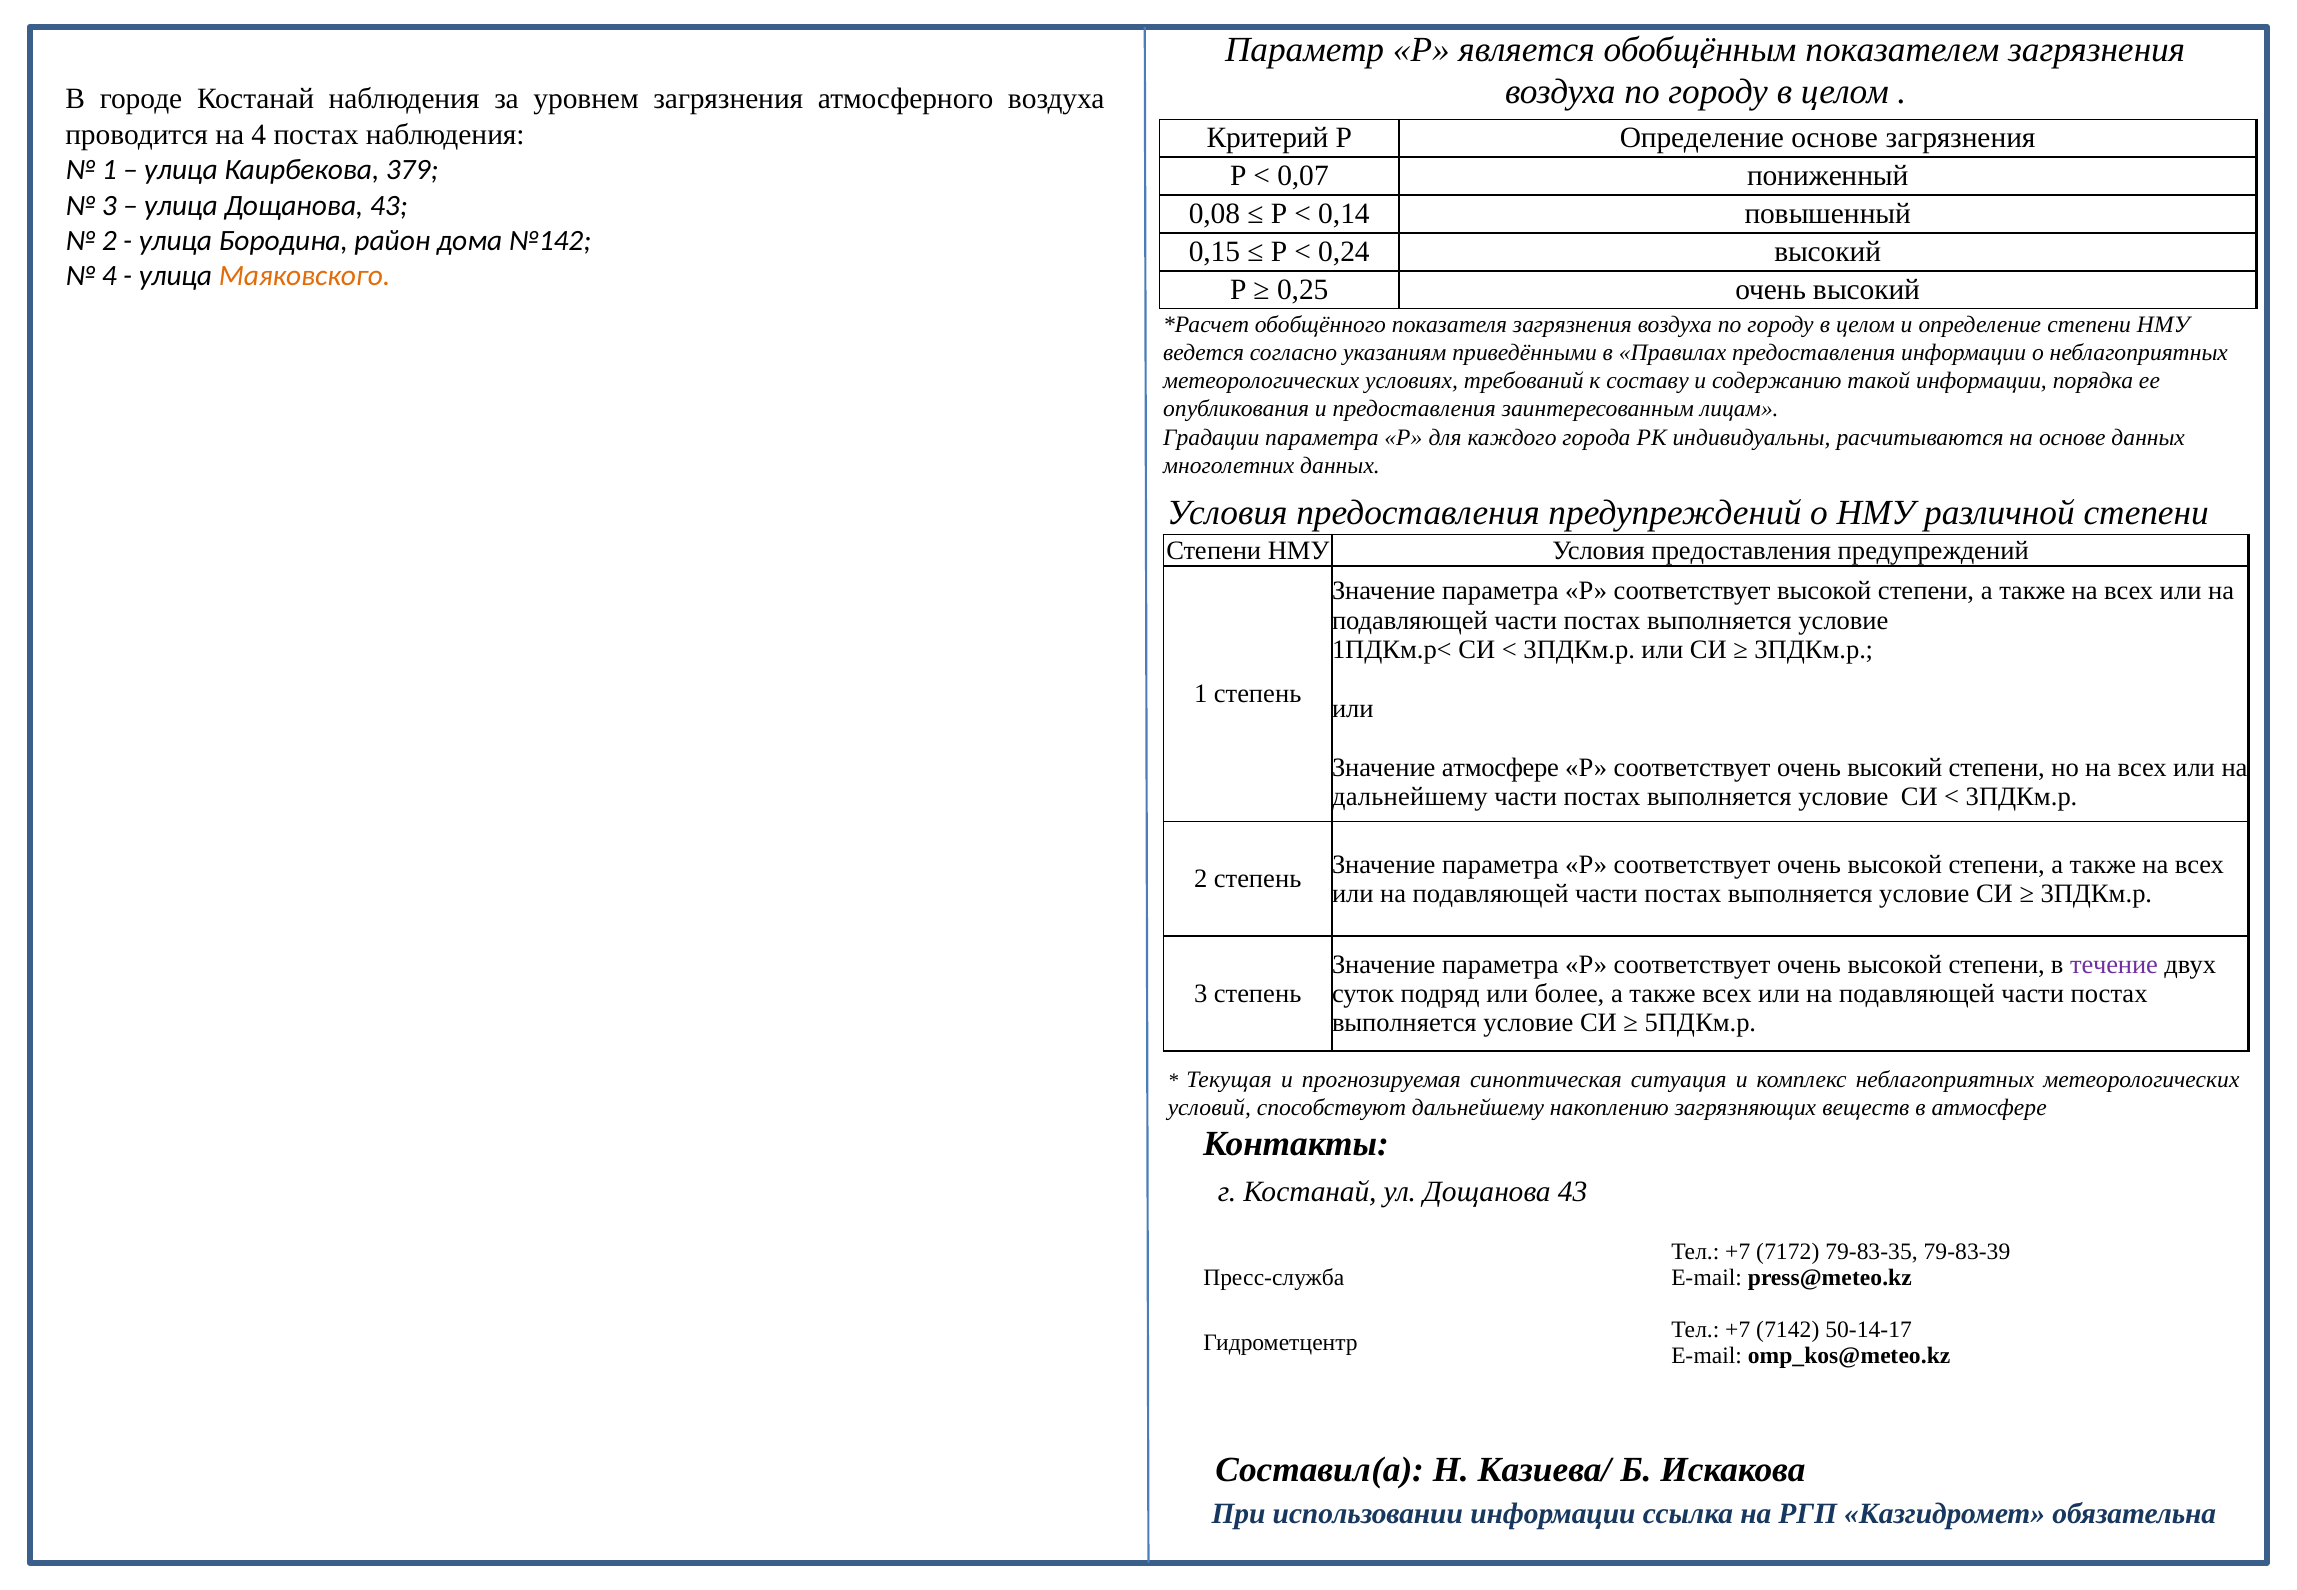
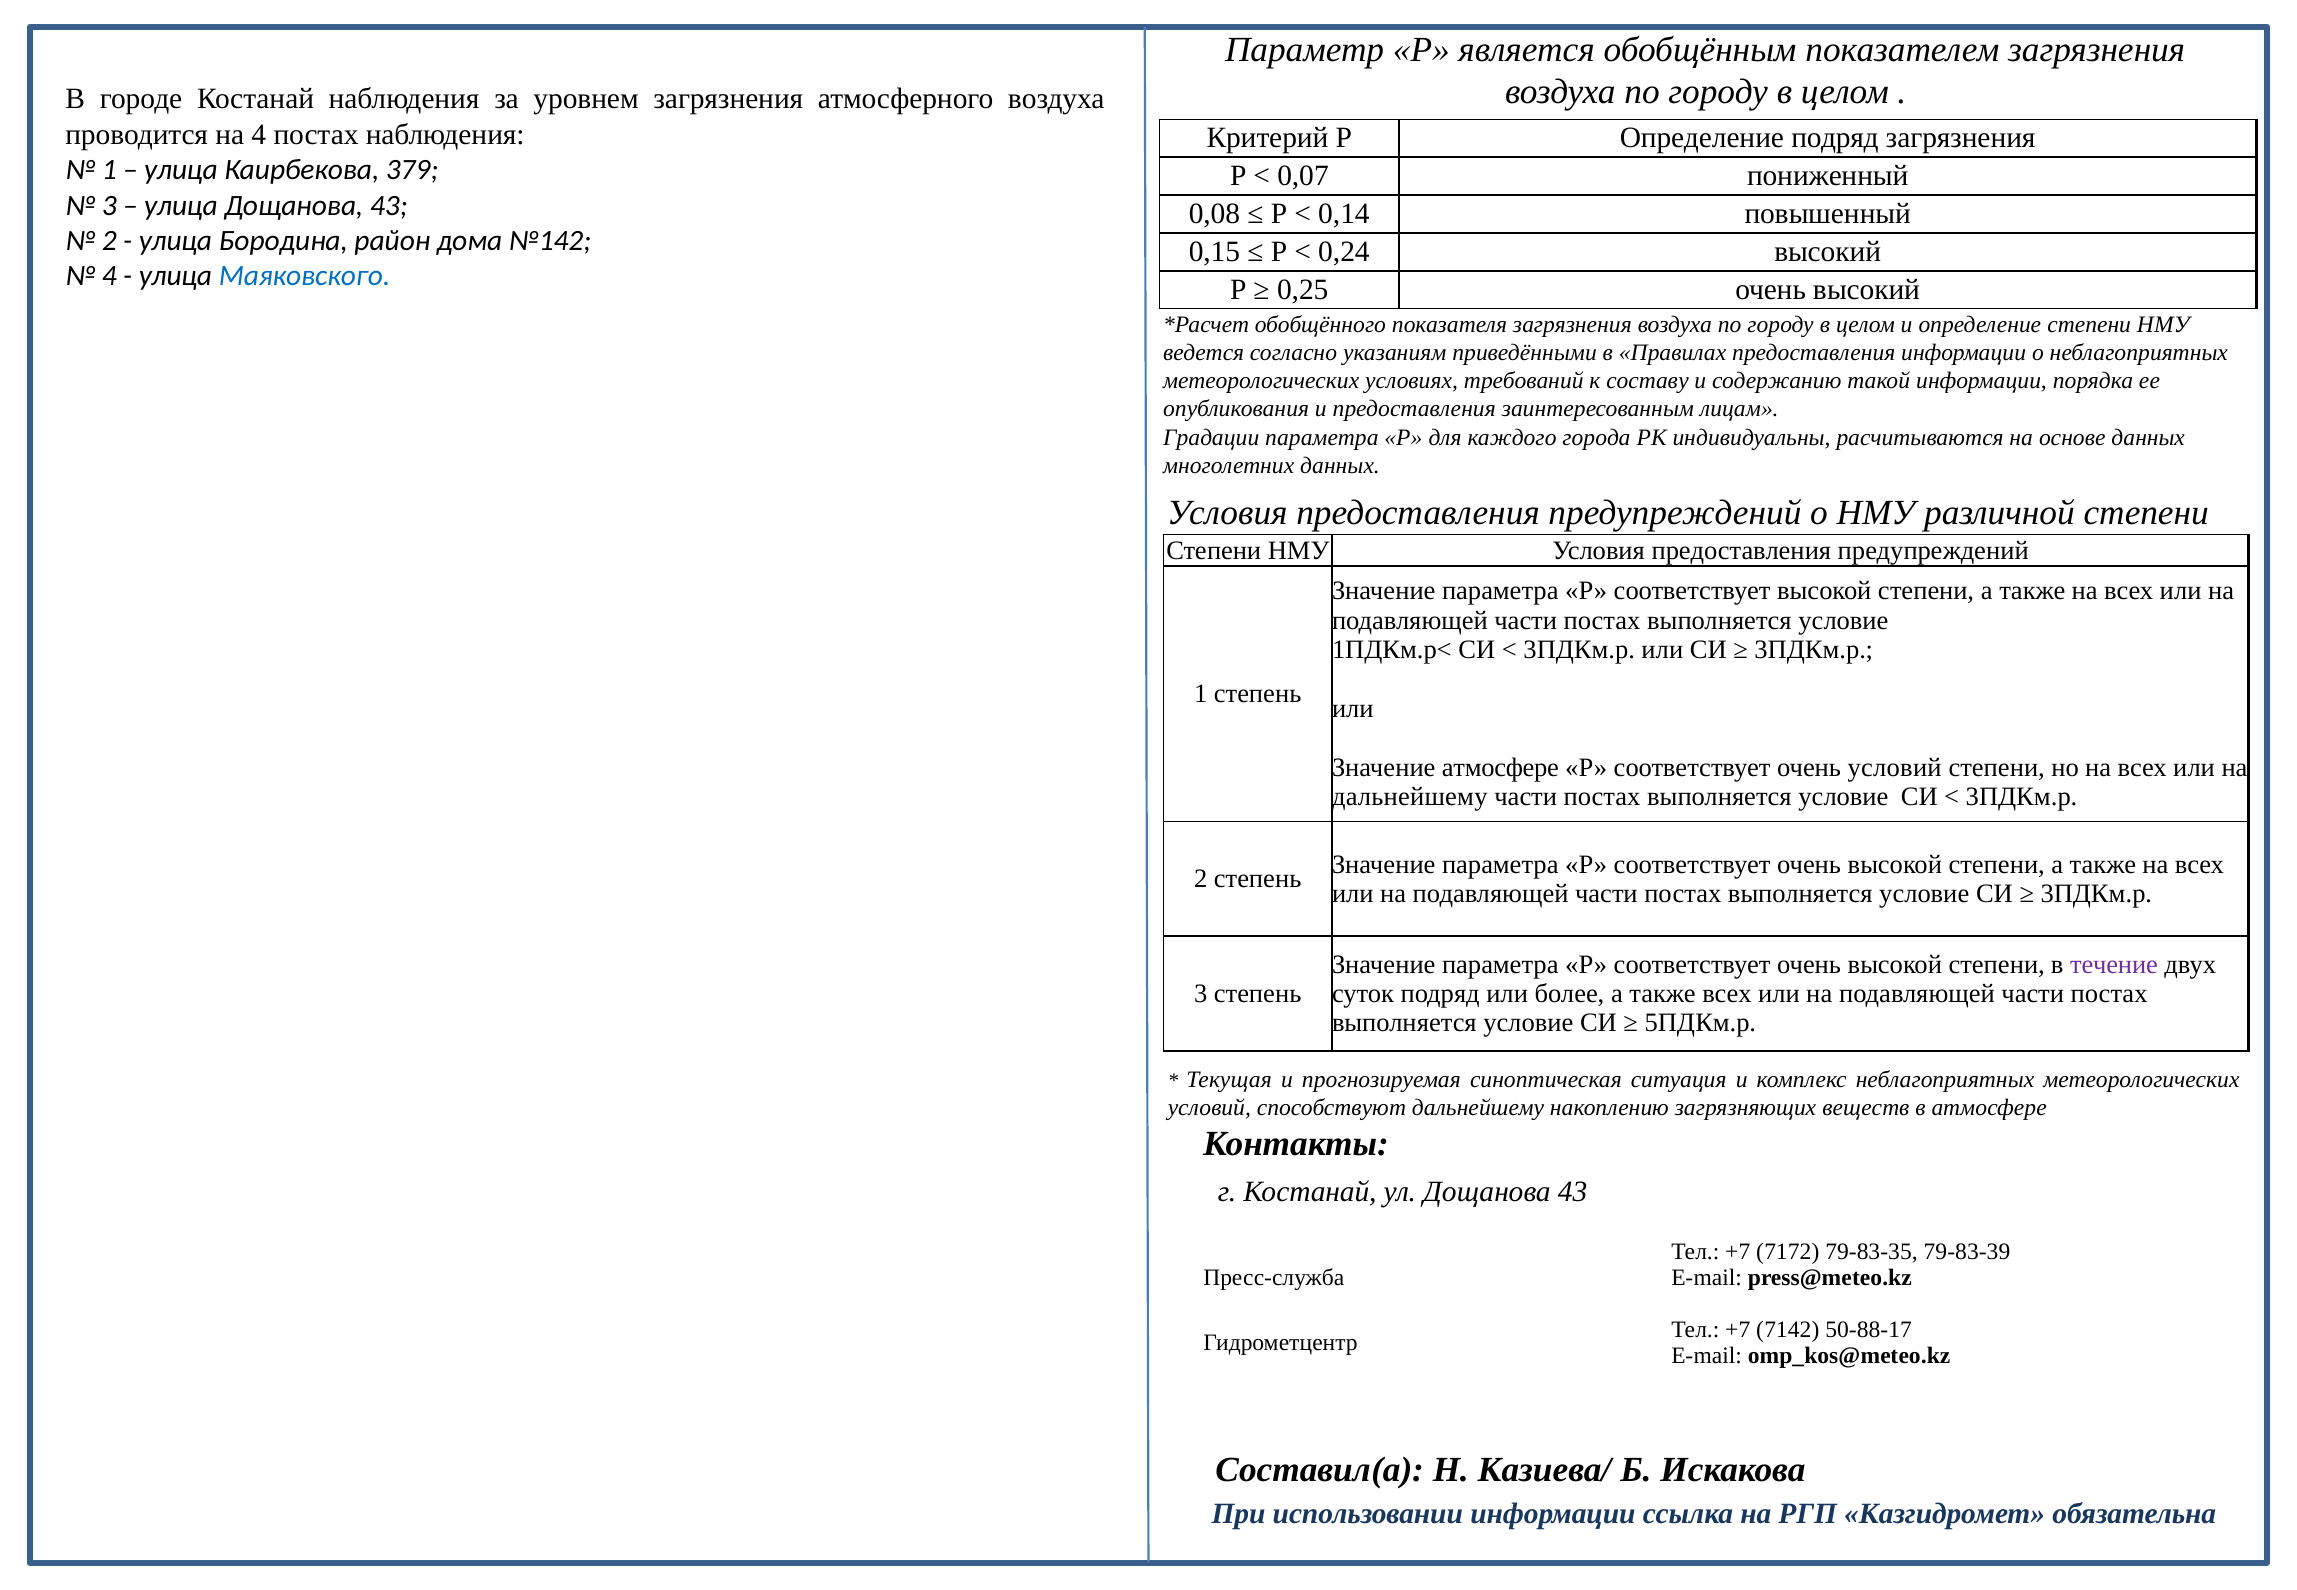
Определение основе: основе -> подряд (1835, 138)
Маяковского colour: orange -> blue (305, 276)
соответствует очень высокий: высокий -> условий (1895, 767)
50-14-17: 50-14-17 -> 50-88-17 (1869, 1330)
